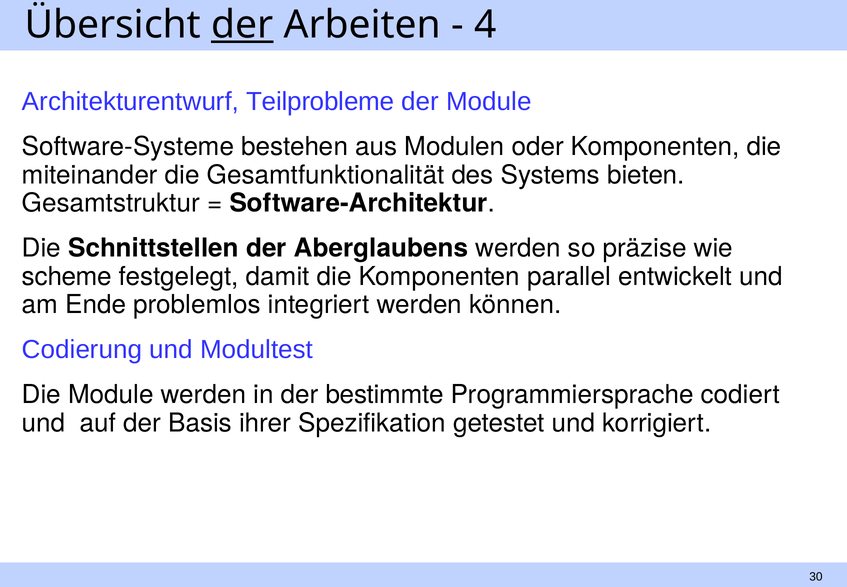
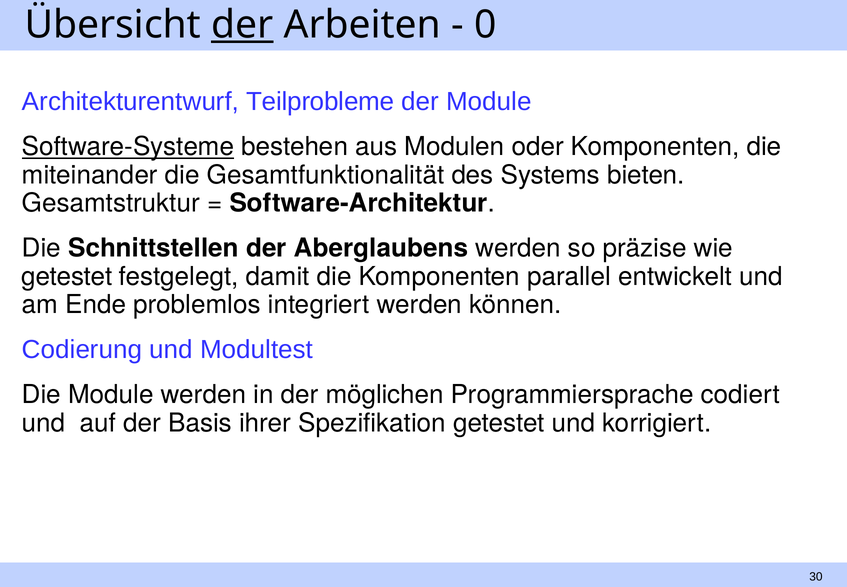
4: 4 -> 0 (485, 25)
Software-Systeme underline: none -> present (128, 147)
scheme: scheme -> getestet (67, 276)
bestimmte: bestimmte -> möglichen (385, 394)
